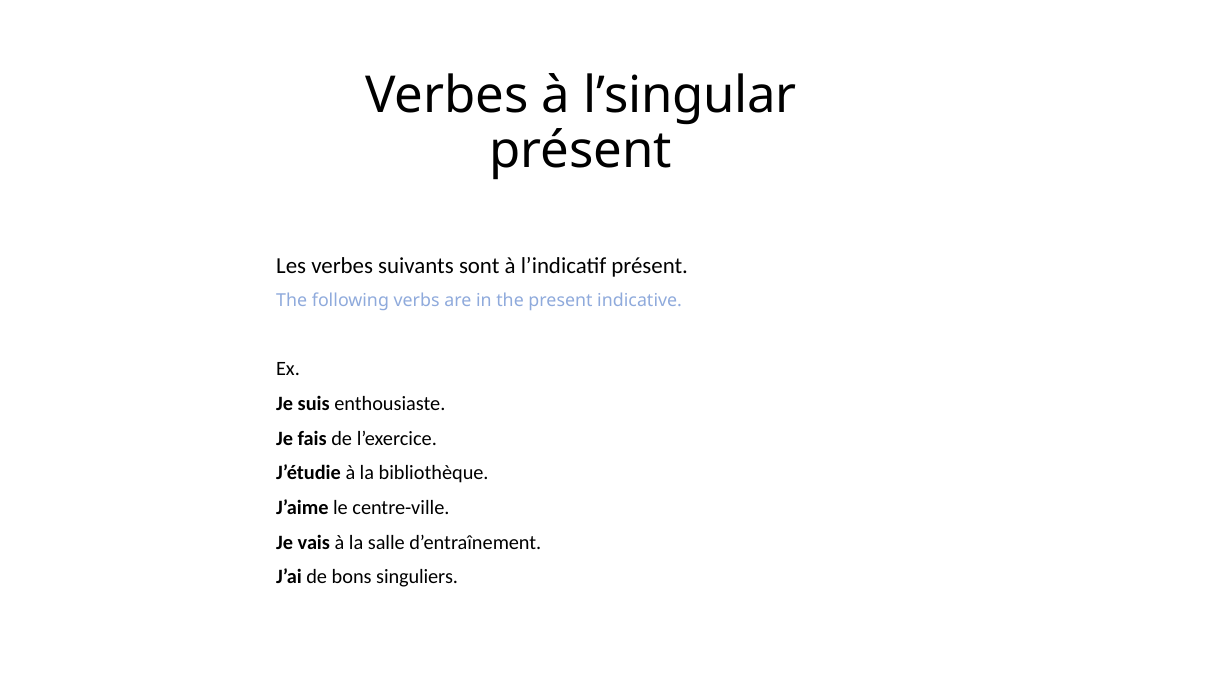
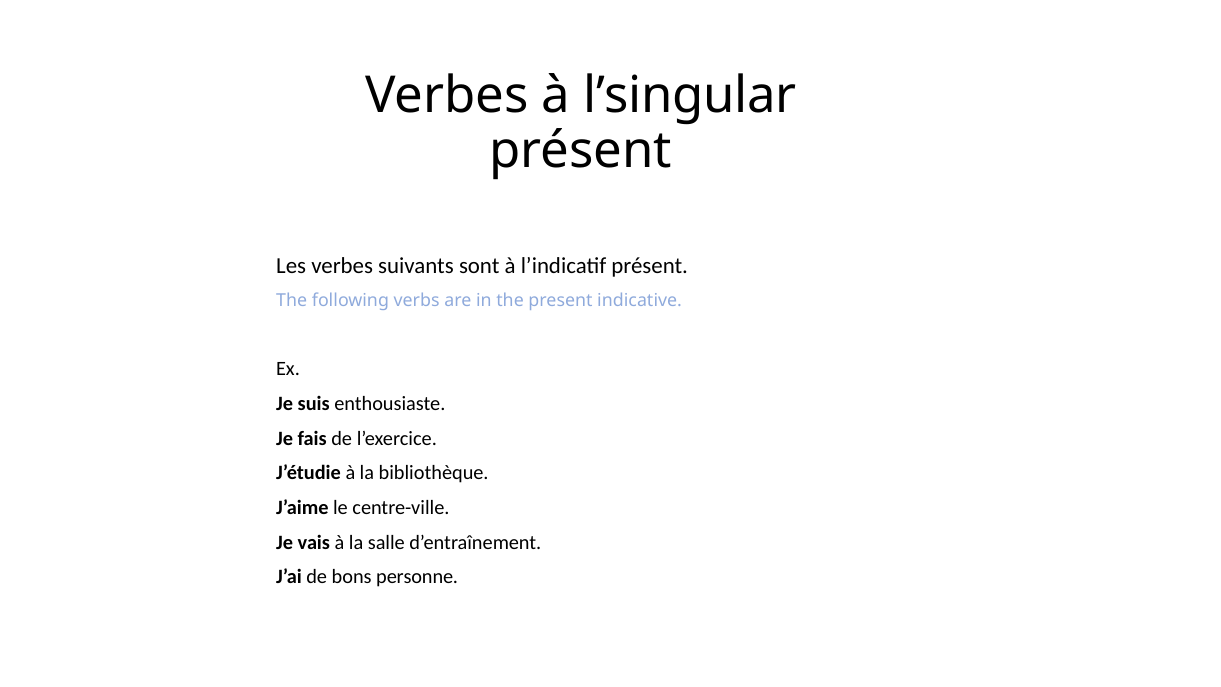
singuliers: singuliers -> personne (417, 577)
